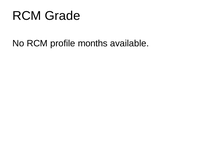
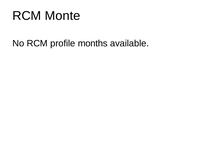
Grade: Grade -> Monte (63, 16)
